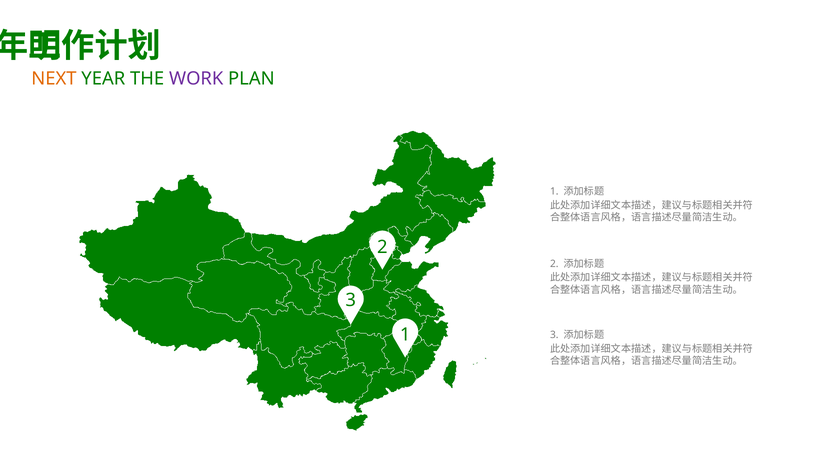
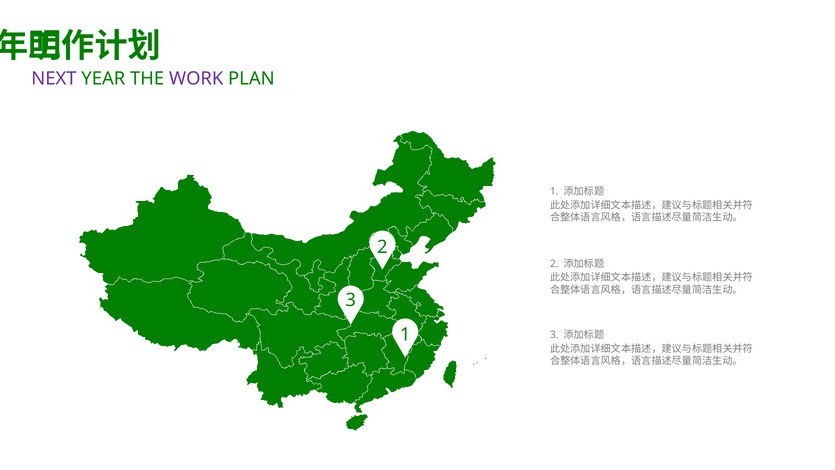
NEXT colour: orange -> purple (54, 79)
